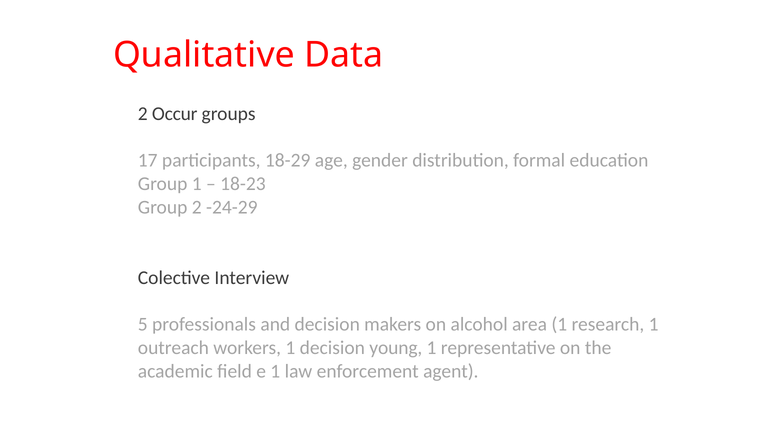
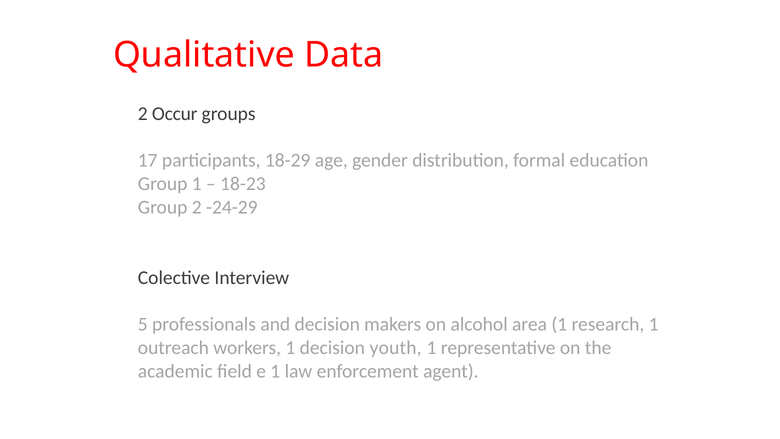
young: young -> youth (396, 348)
